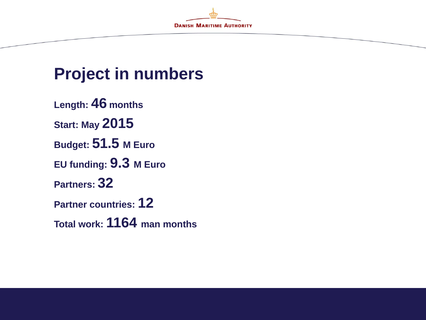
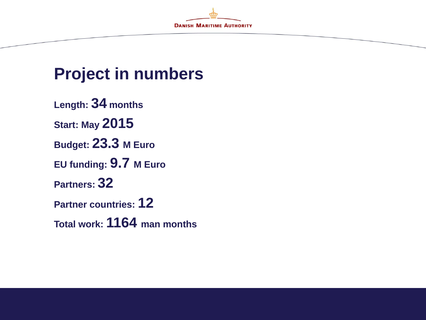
46: 46 -> 34 (99, 103)
51.5: 51.5 -> 23.3 (106, 143)
9.3: 9.3 -> 9.7 (120, 163)
